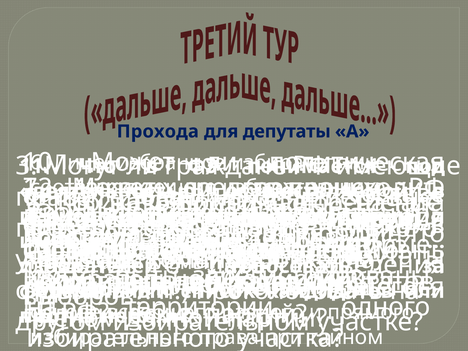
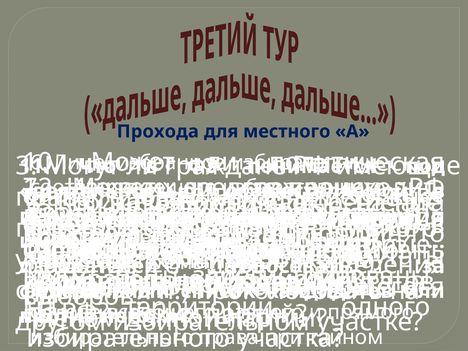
для депутаты: депутаты -> местного (287, 131)
